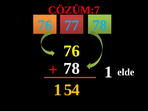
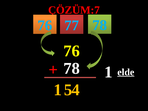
elde underline: none -> present (126, 72)
